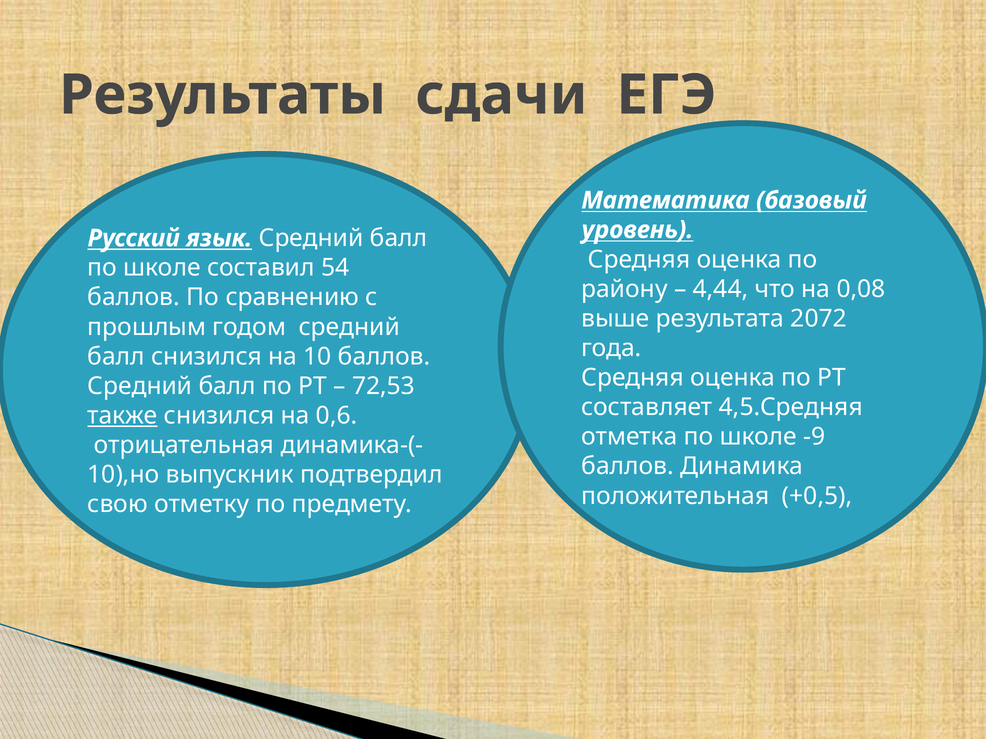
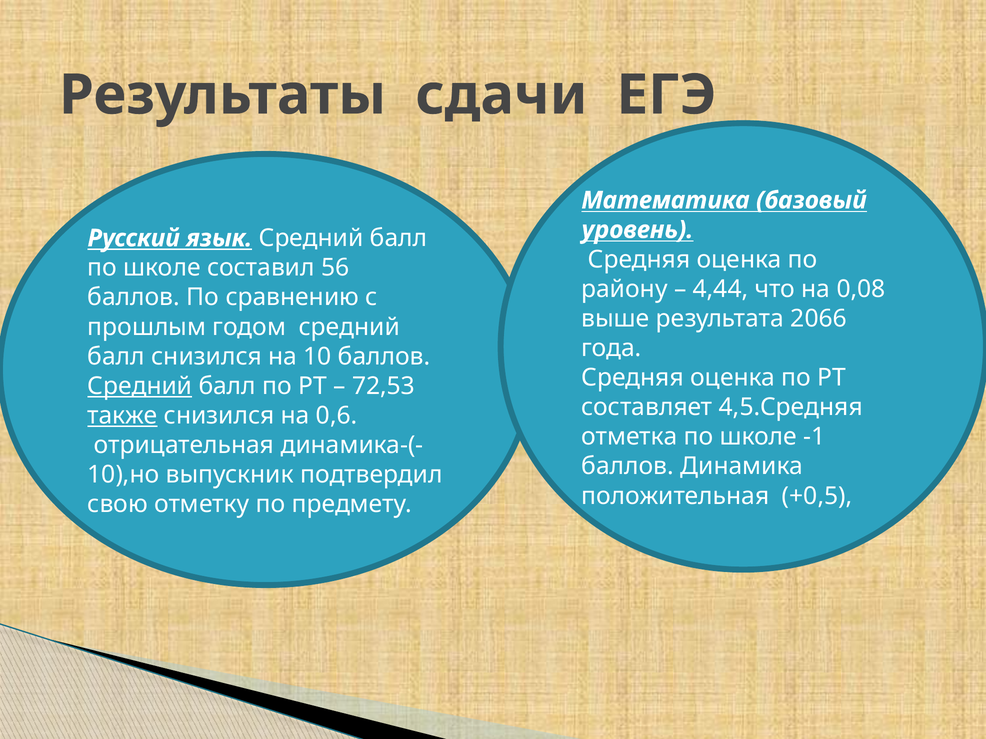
54: 54 -> 56 (335, 268)
2072: 2072 -> 2066 (819, 319)
Средний underline: none -> present (140, 386)
-9: -9 -> -1 (814, 437)
